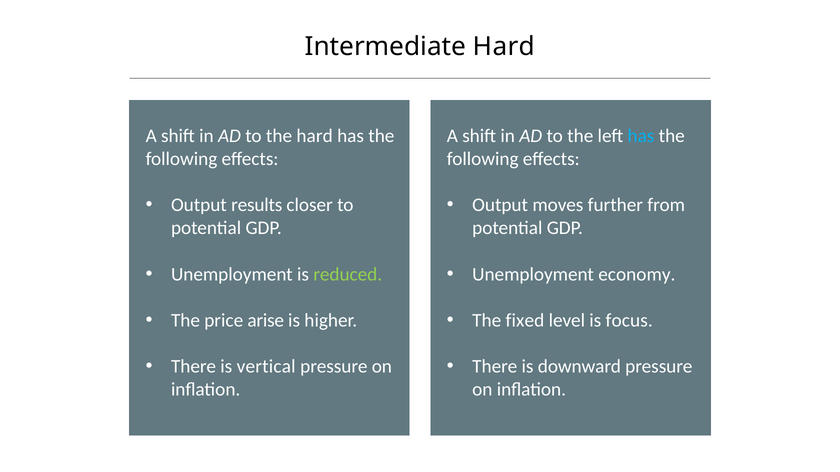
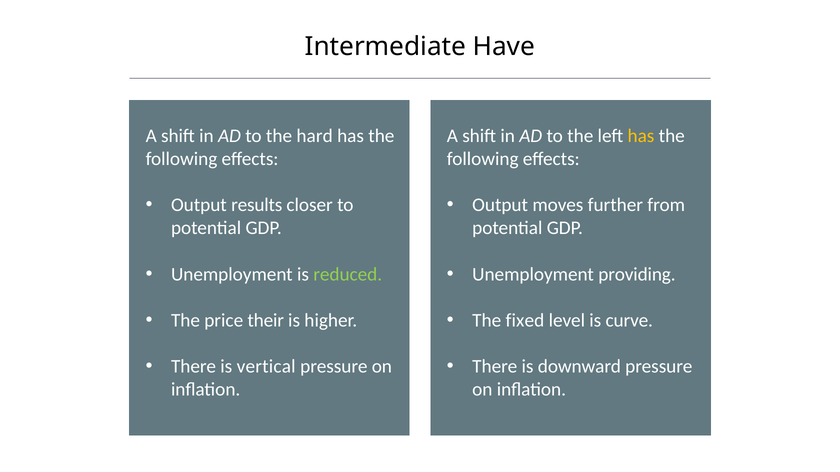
Intermediate Hard: Hard -> Have (504, 46)
has colour: light blue -> yellow (641, 136)
economy: economy -> providing (637, 275)
arise: arise -> their (266, 321)
focus: focus -> curve (629, 321)
